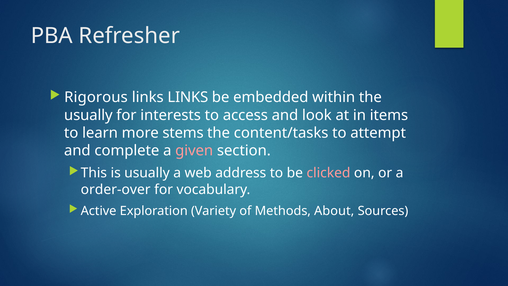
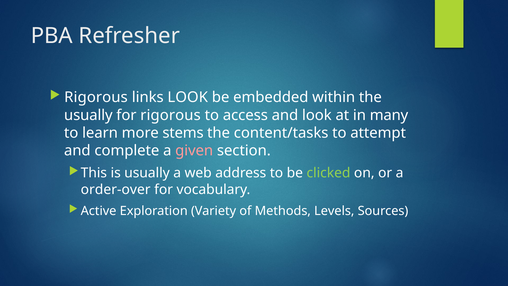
links LINKS: LINKS -> LOOK (188, 97)
for interests: interests -> rigorous (171, 115)
items: items -> many (389, 115)
clicked colour: pink -> light green (328, 173)
About: About -> Levels (334, 211)
